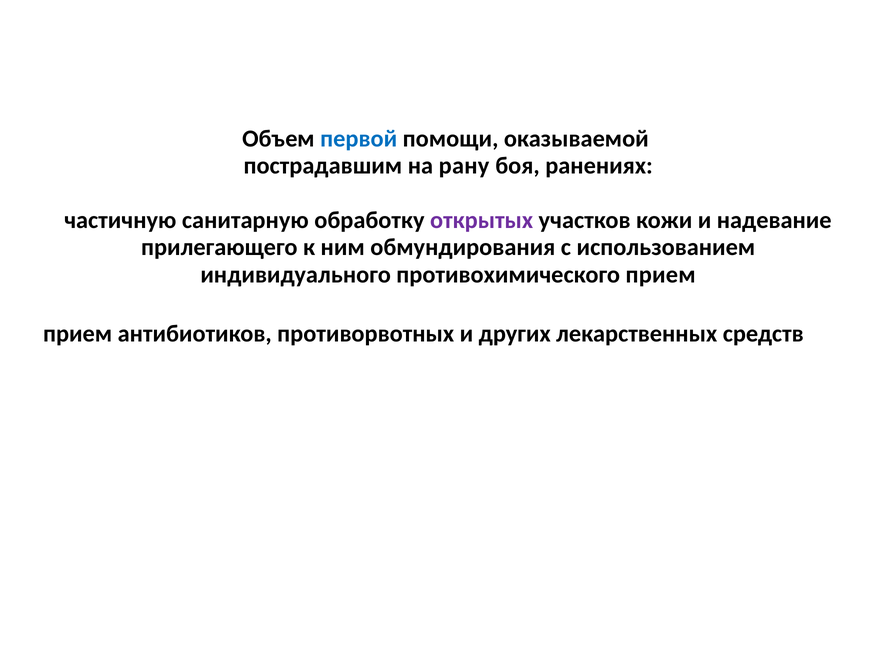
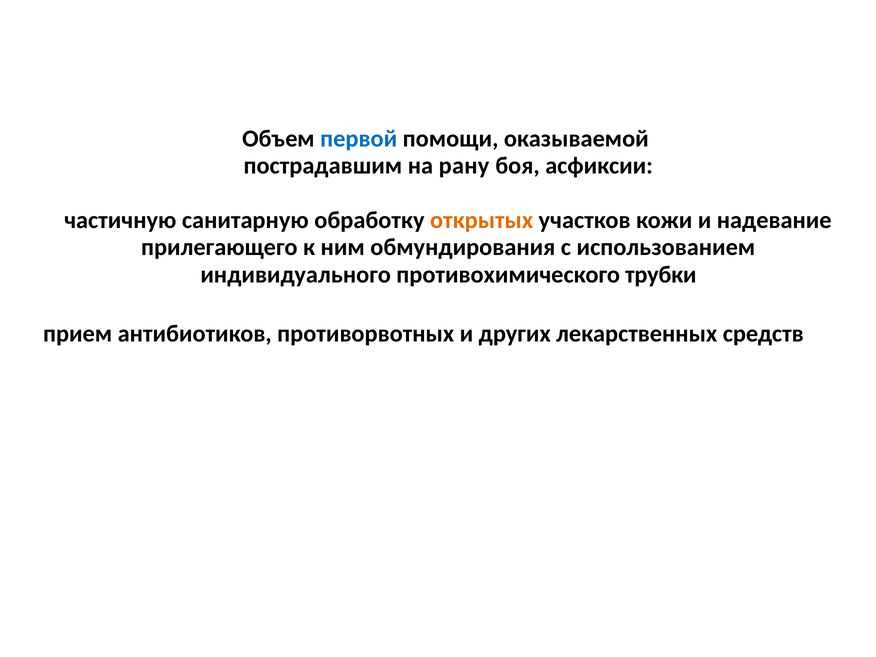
ранениях: ранениях -> асфиксии (599, 166)
открытых colour: purple -> orange (482, 220)
противохимического прием: прием -> трубки (661, 275)
